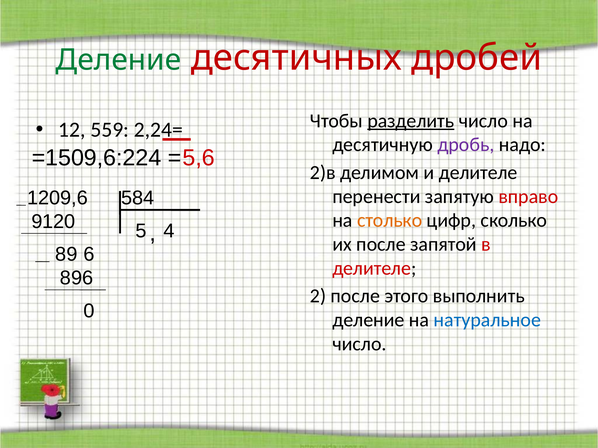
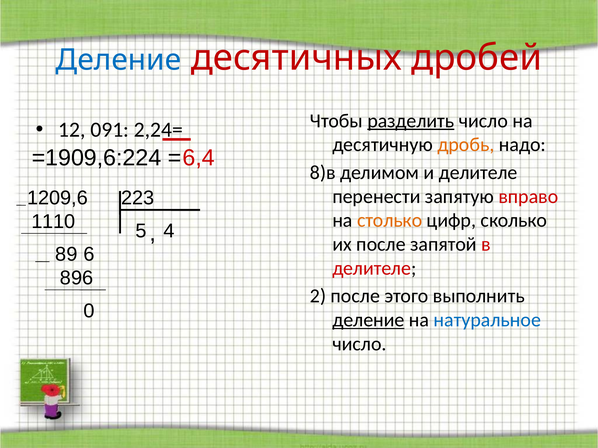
Деление colour: green -> blue (118, 60)
559: 559 -> 091 (110, 130)
дробь colour: purple -> orange (466, 145)
=1509,6:224: =1509,6:224 -> =1909,6:224 (97, 158)
5,6: 5,6 -> 6,4 (199, 158)
2)в: 2)в -> 8)в (323, 173)
584: 584 -> 223 (138, 198)
9120: 9120 -> 1110 (53, 222)
деление underline: none -> present (368, 320)
